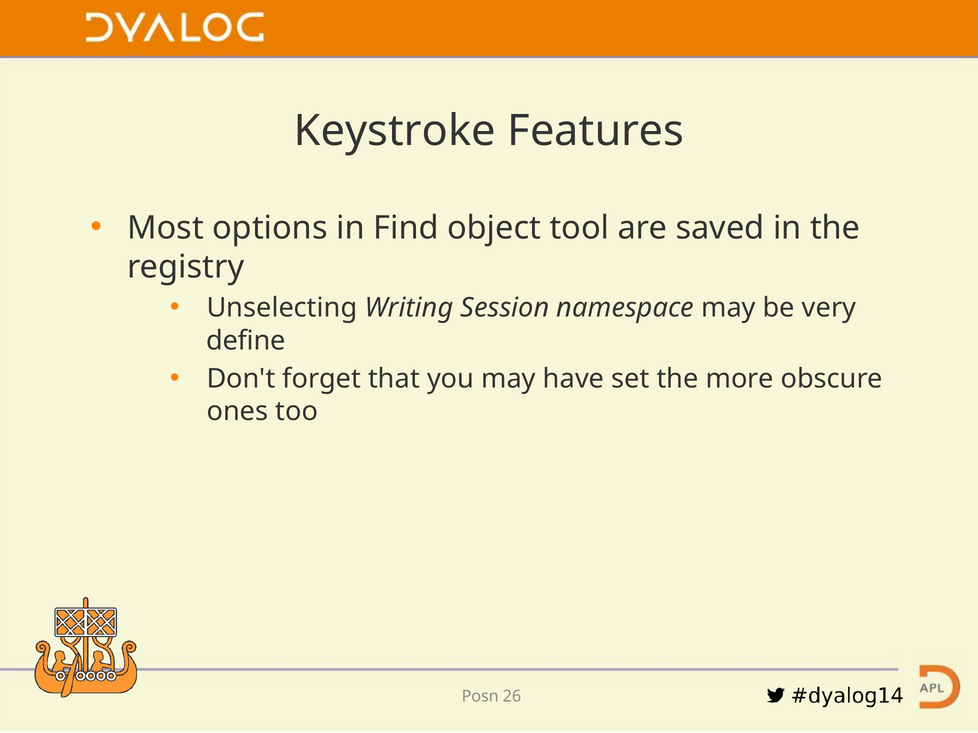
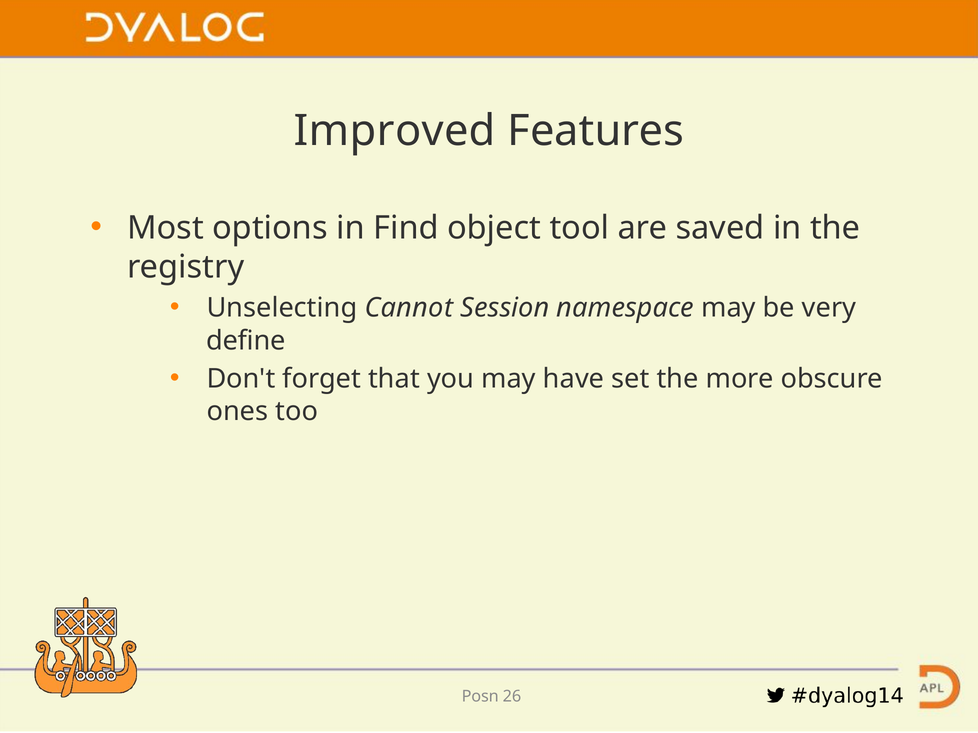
Keystroke: Keystroke -> Improved (395, 131)
Writing: Writing -> Cannot (409, 308)
